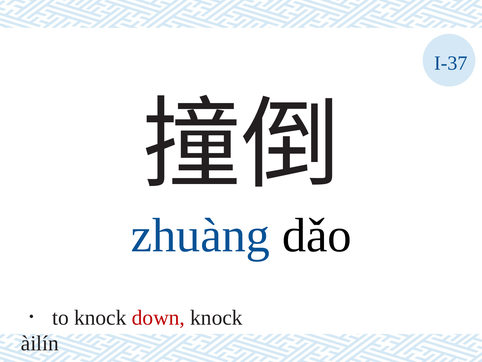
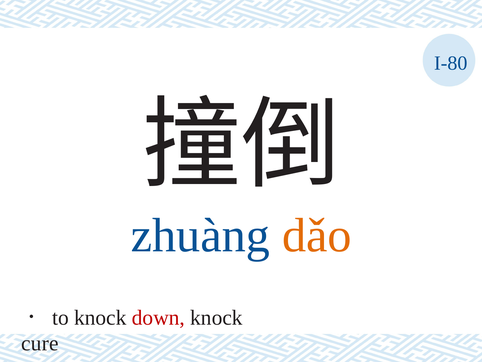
I-37: I-37 -> I-80 (451, 63)
dǎo colour: black -> orange (317, 235)
àilín: àilín -> cure (40, 343)
